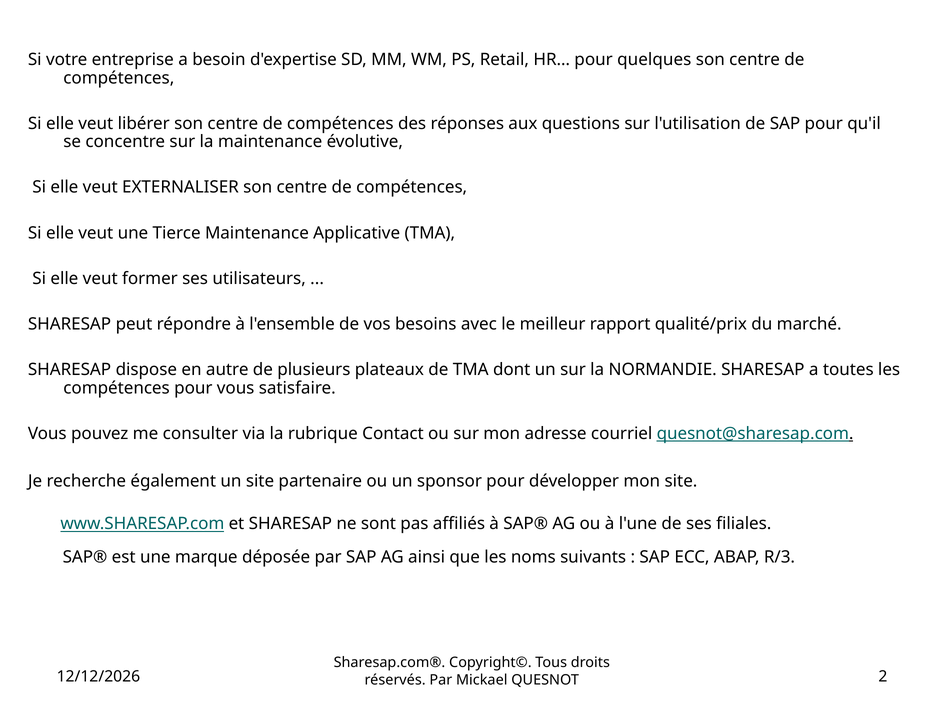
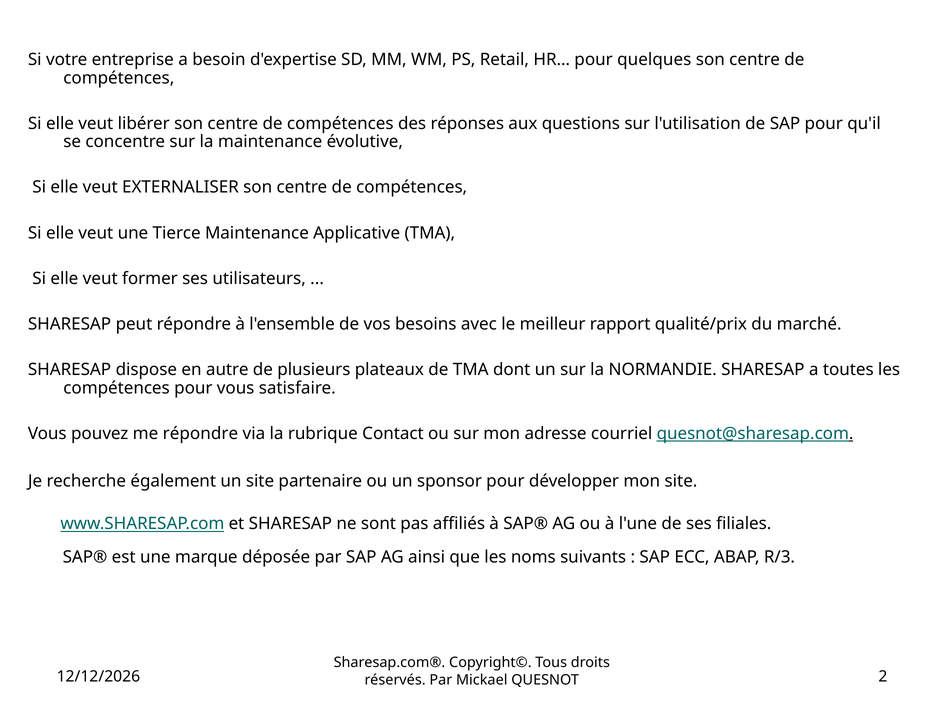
me consulter: consulter -> répondre (200, 433)
